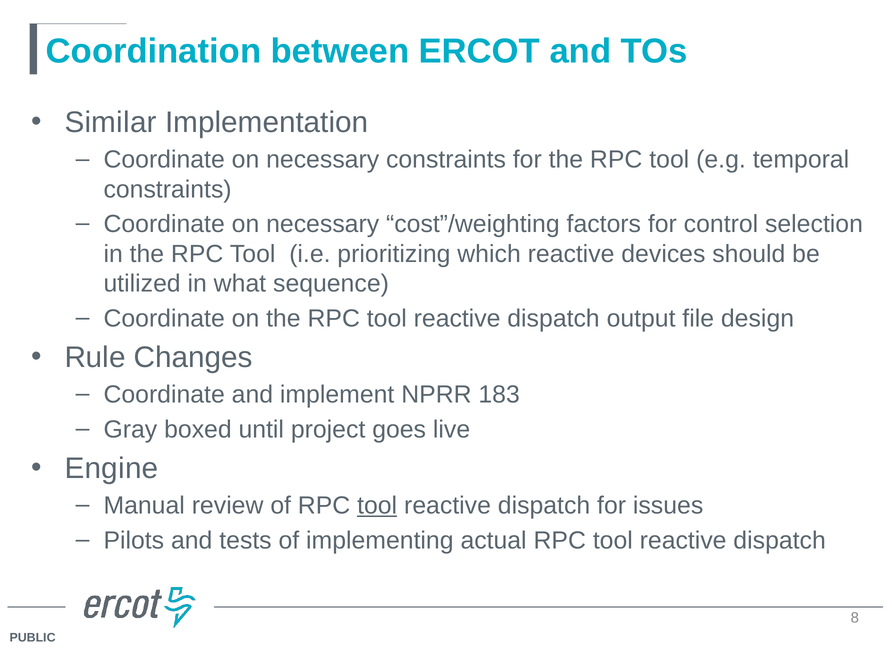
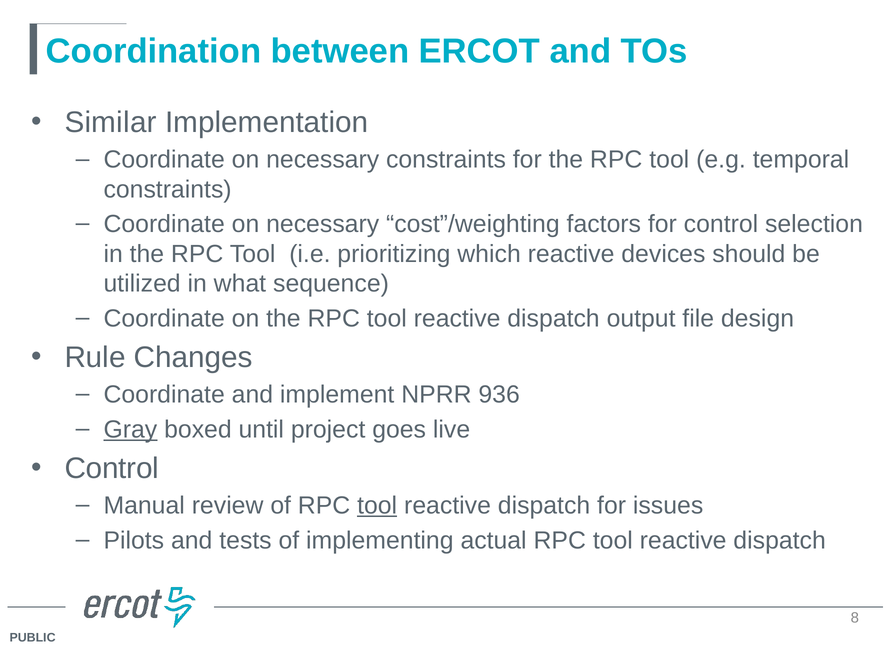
183: 183 -> 936 (499, 395)
Gray underline: none -> present (130, 429)
Engine: Engine -> Control (112, 468)
